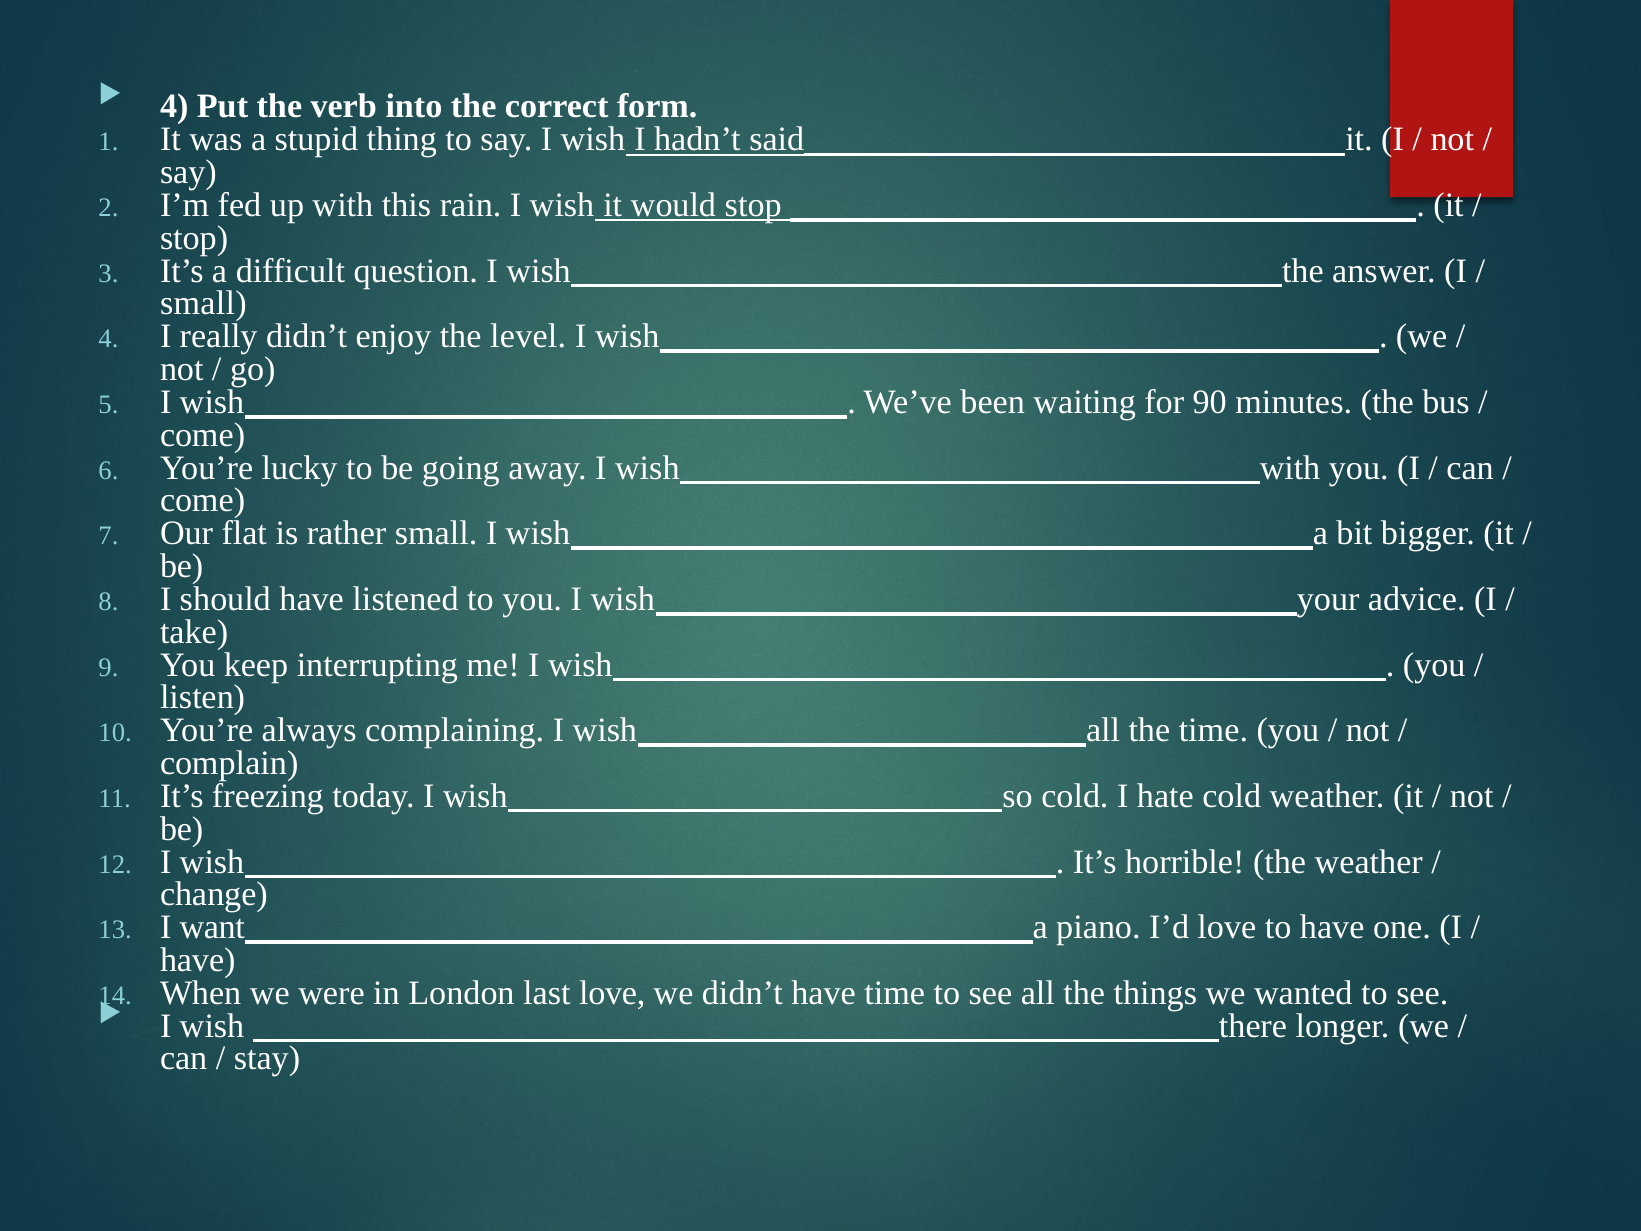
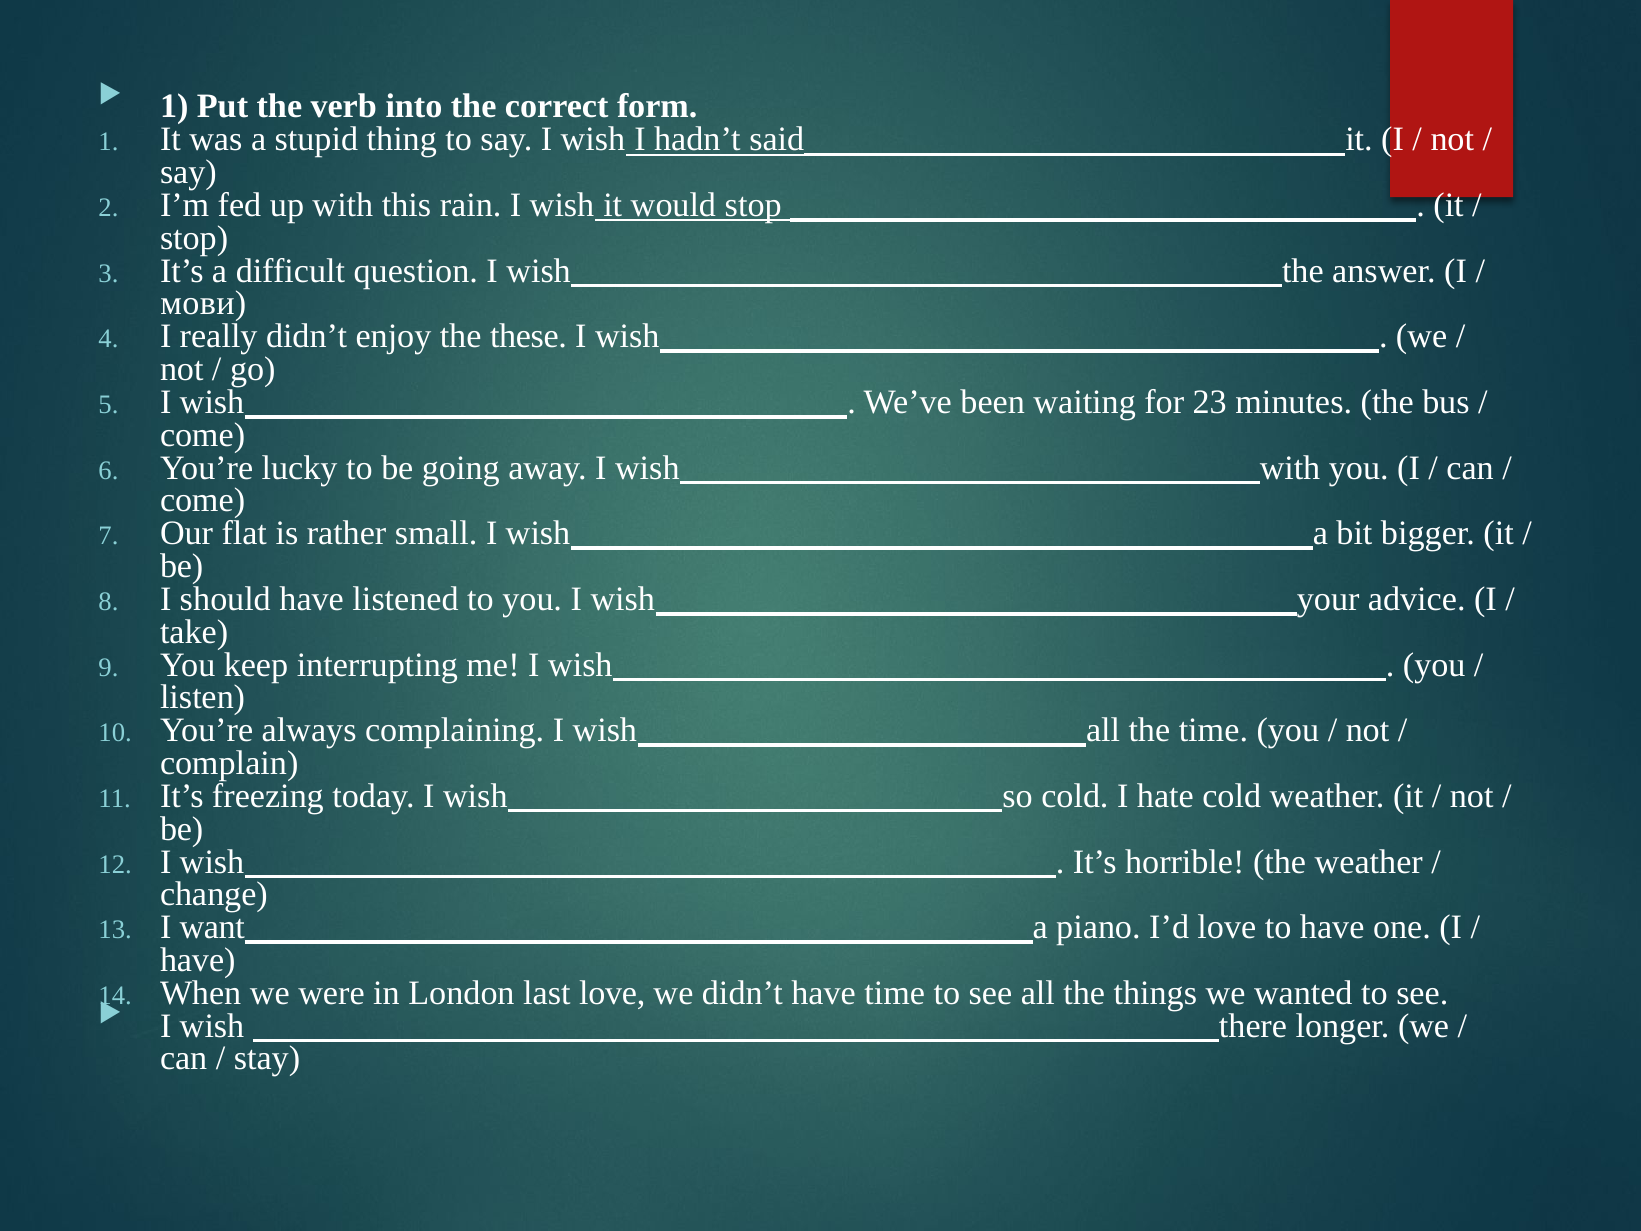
4: 4 -> 1 (174, 107)
small: small -> мови (203, 304)
level: level -> these (528, 336)
90: 90 -> 23 (1210, 402)
